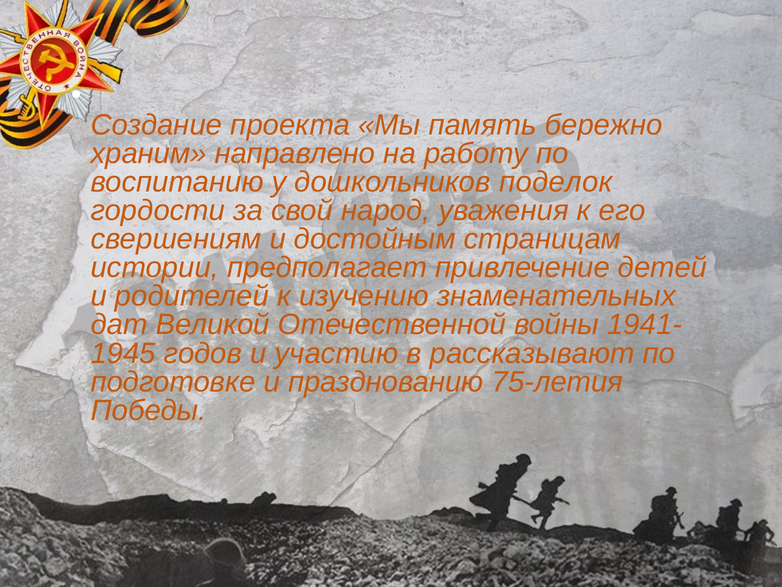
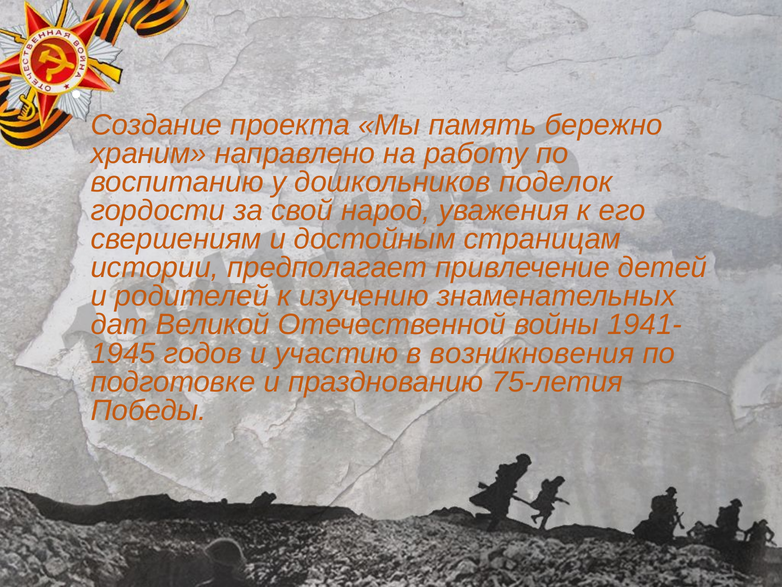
рассказывают: рассказывают -> возникновения (532, 353)
